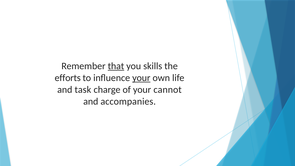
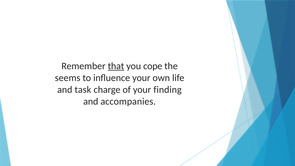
skills: skills -> cope (153, 66)
efforts: efforts -> seems (68, 78)
your underline: present -> none (141, 78)
cannot: cannot -> finding (168, 90)
